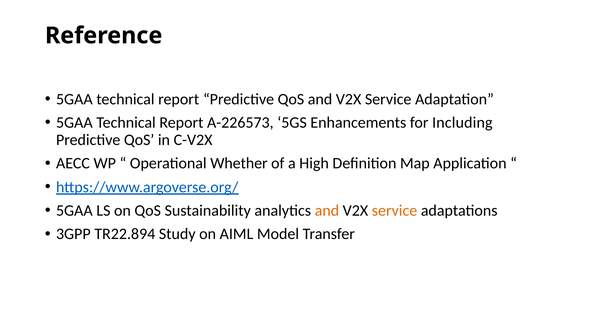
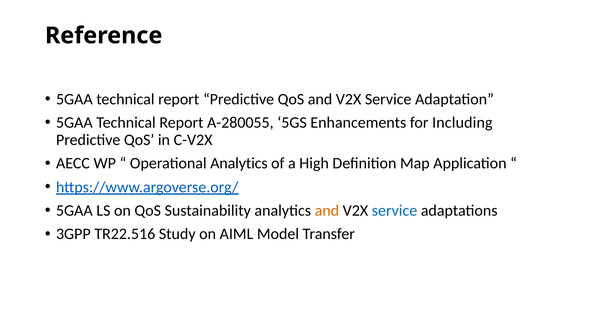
A-226573: A-226573 -> A-280055 (240, 123)
Operational Whether: Whether -> Analytics (239, 163)
service colour: orange -> blue (395, 211)
TR22.894: TR22.894 -> TR22.516 (125, 234)
